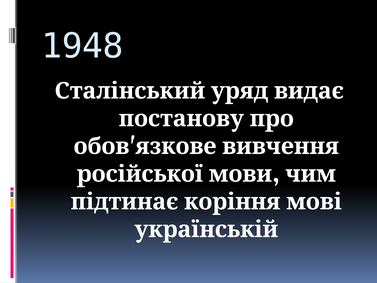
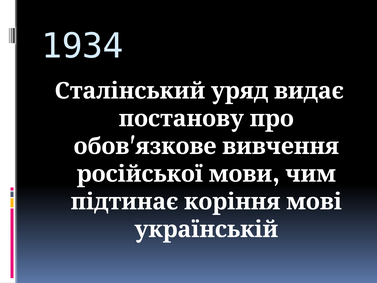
1948: 1948 -> 1934 (82, 46)
